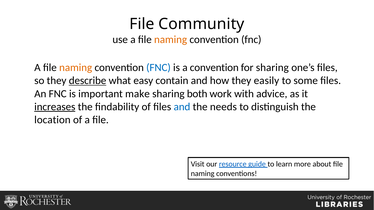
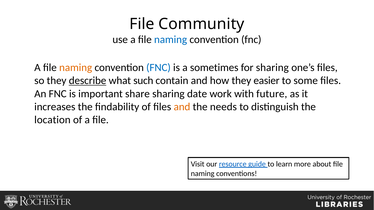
naming colour: orange -> blue (171, 39)
a convention: convention -> sometimes (214, 68)
easy: easy -> such (143, 81)
easily: easily -> easier (267, 81)
make: make -> share (137, 94)
both: both -> date (197, 94)
advice: advice -> future (272, 94)
increases underline: present -> none (55, 107)
and colour: blue -> orange (182, 107)
